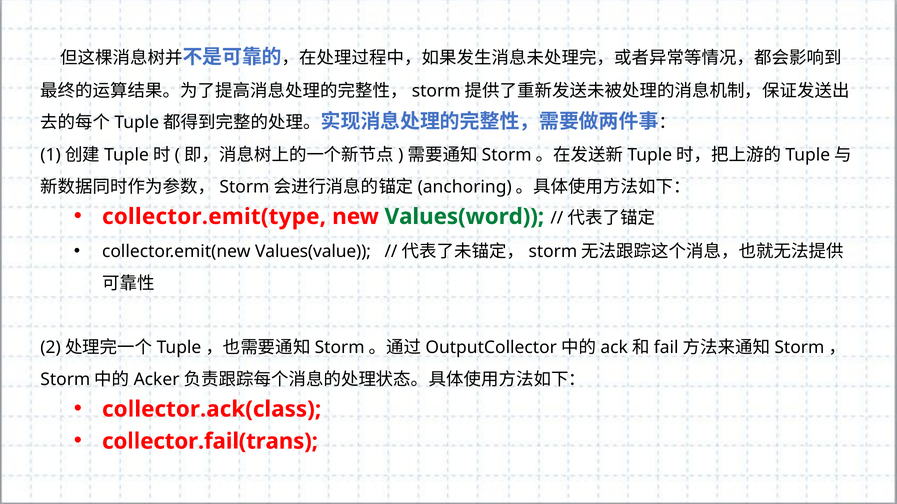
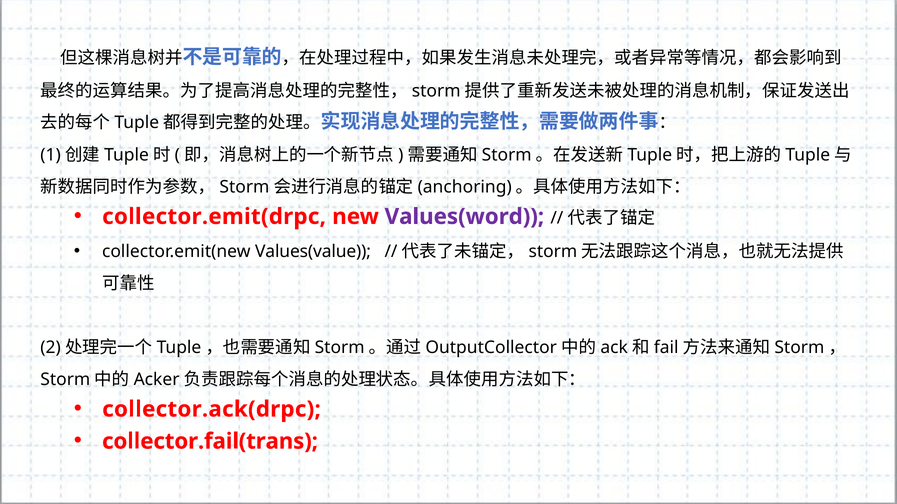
collector.emit(type: collector.emit(type -> collector.emit(drpc (214, 217)
Values(word colour: green -> purple (464, 217)
collector.ack(class: collector.ack(class -> collector.ack(drpc (212, 410)
